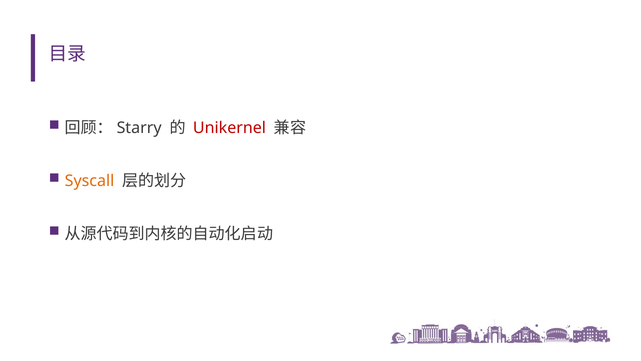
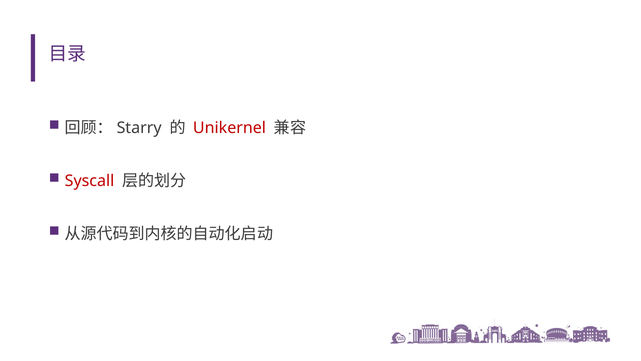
Syscall colour: orange -> red (89, 181)
